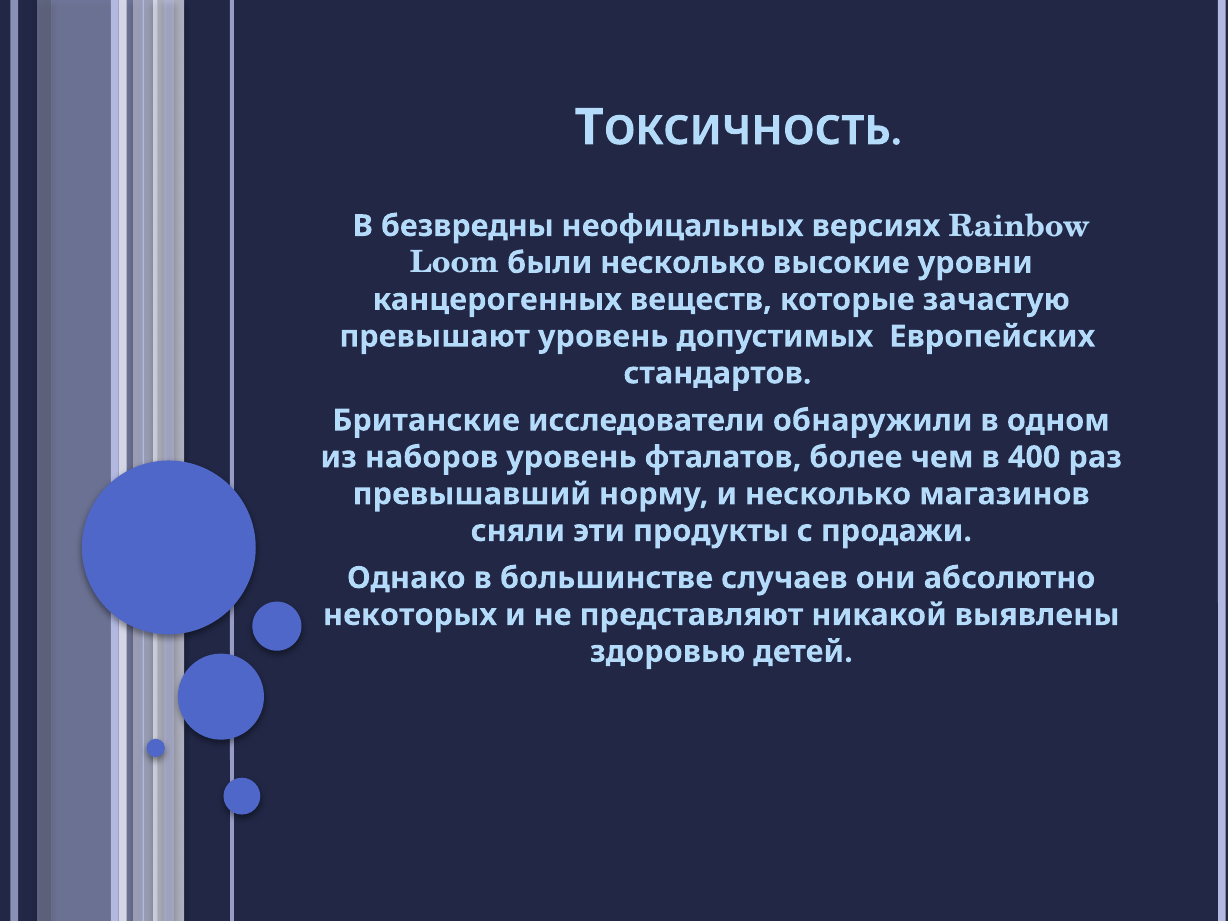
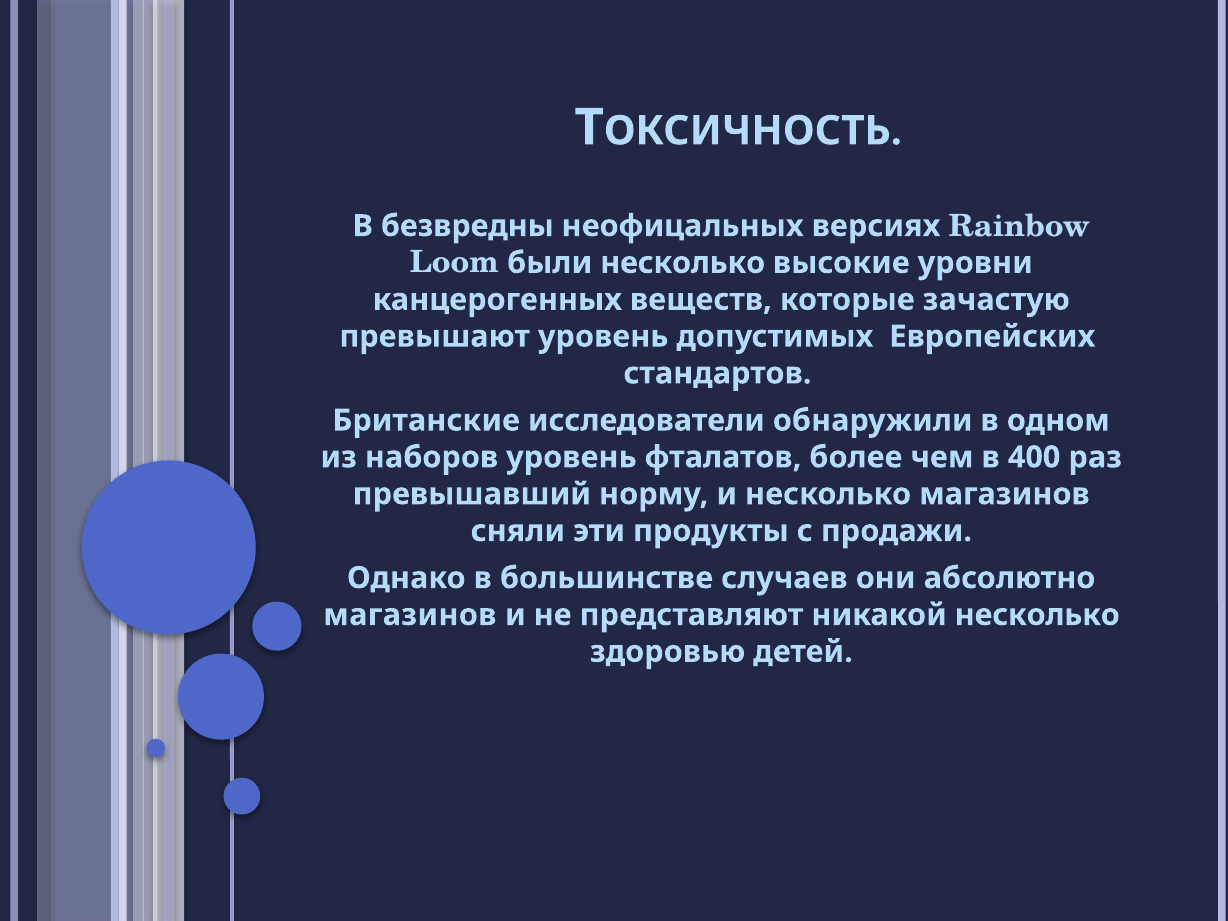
некоторых: некоторых -> магазинов (410, 615)
никакой выявлены: выявлены -> несколько (1037, 615)
